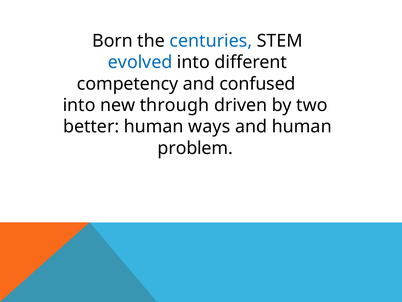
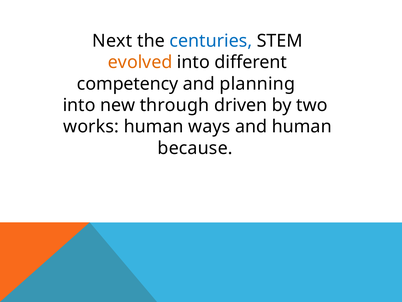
Born: Born -> Next (112, 41)
evolved colour: blue -> orange (140, 62)
confused: confused -> planning (257, 84)
better: better -> works (91, 127)
problem: problem -> because (195, 148)
